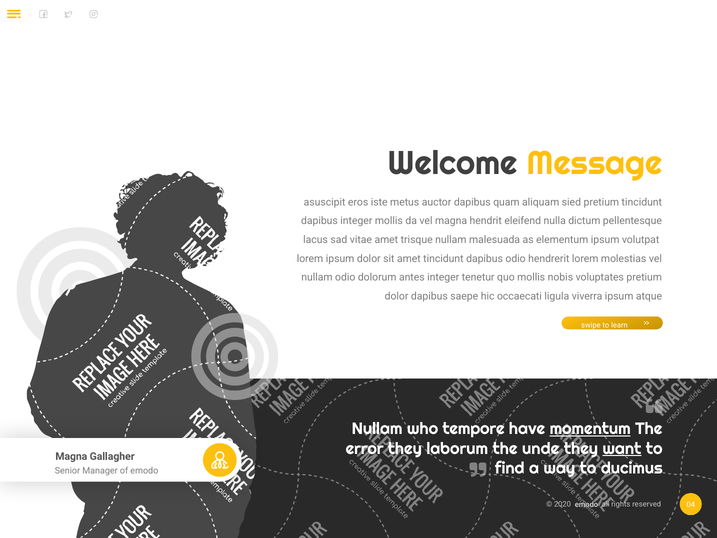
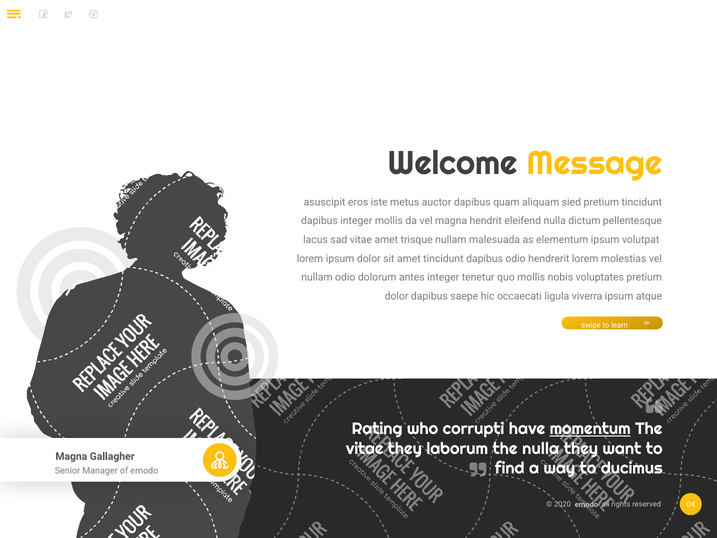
Nullam: Nullam -> Rating (377, 429)
tempore: tempore -> corrupti (474, 429)
error: error -> vitae (365, 448)
the unde: unde -> nulla (541, 448)
want underline: present -> none (622, 448)
